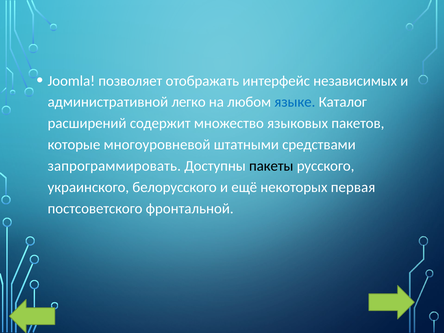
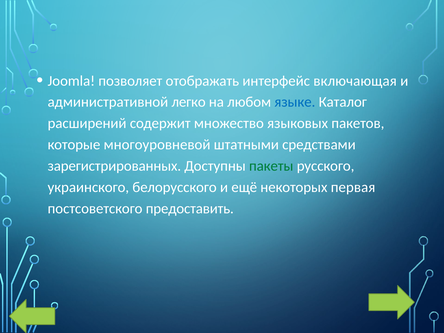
независимых: независимых -> включающая (355, 81)
запрограммировать: запрограммировать -> зарегистрированных (114, 166)
пакеты colour: black -> green (271, 166)
фронтальной: фронтальной -> предоставить (190, 209)
